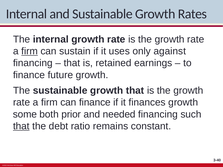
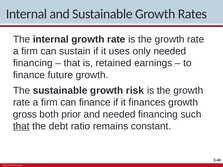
firm underline: present -> none (30, 51)
only against: against -> needed (170, 51)
growth that: that -> risk (135, 91)
some: some -> gross (25, 114)
